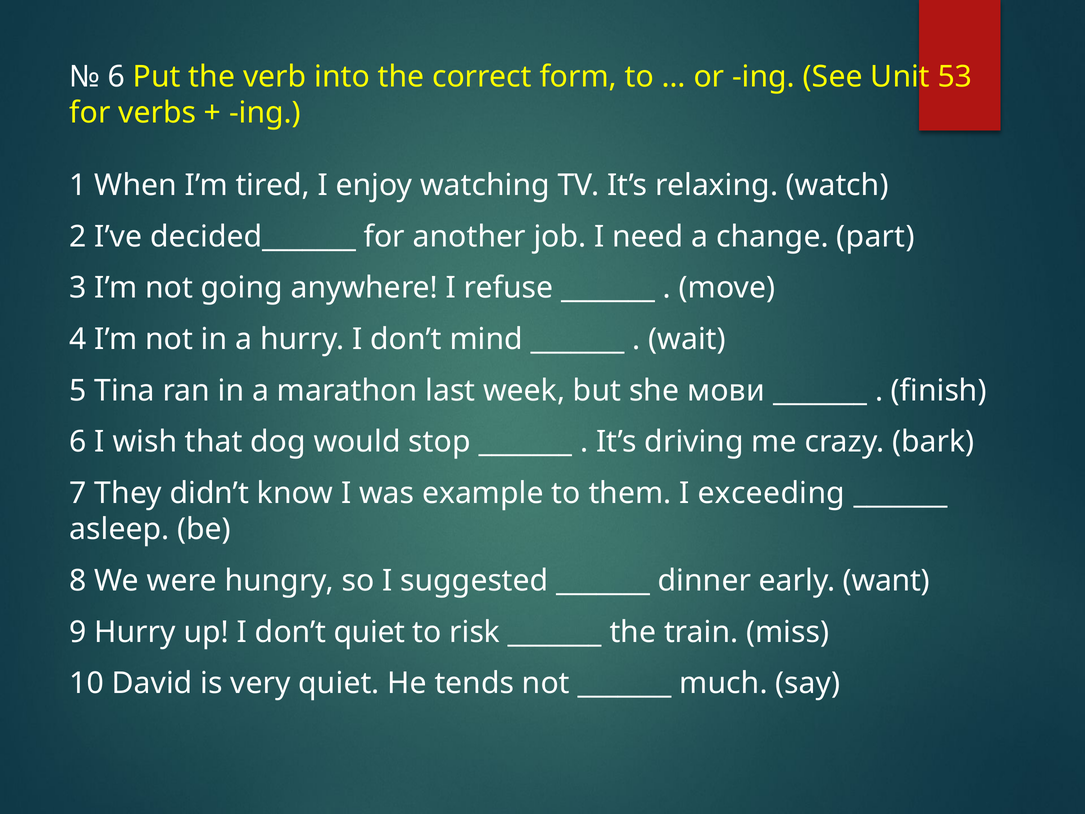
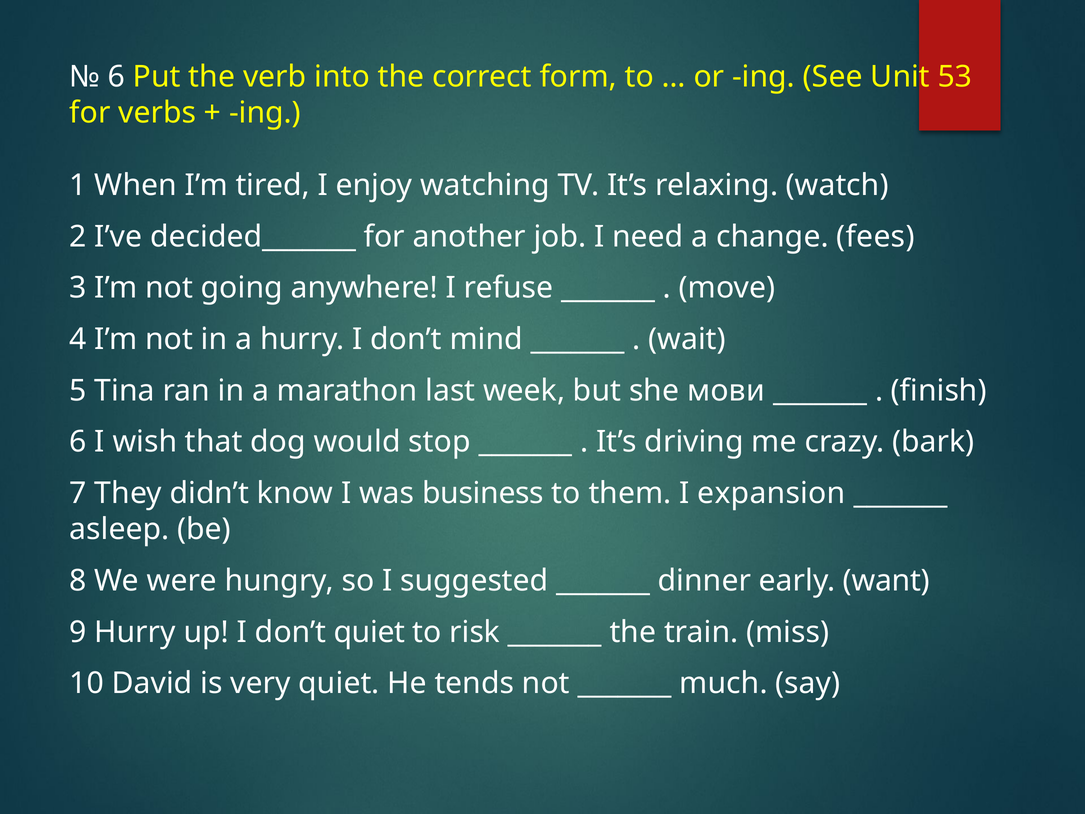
part: part -> fees (876, 237)
example: example -> business (483, 493)
exceeding: exceeding -> expansion (771, 493)
